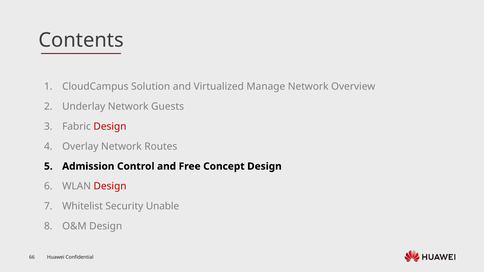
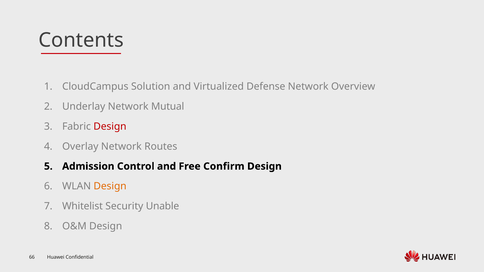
Manage: Manage -> Defense (266, 87)
Guests: Guests -> Mutual (168, 107)
Concept: Concept -> Confirm (224, 166)
Design colour: red -> orange (110, 186)
